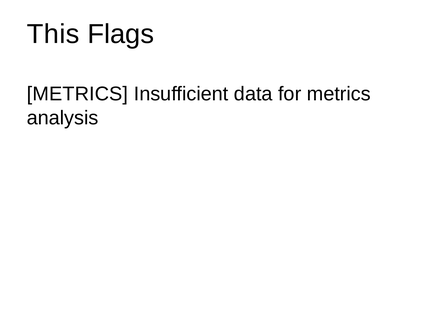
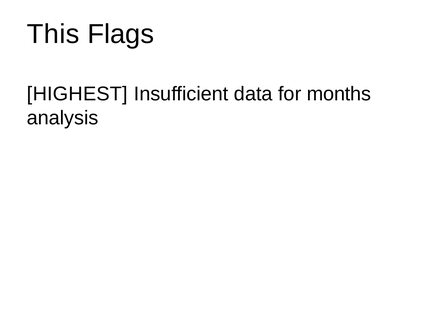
METRICS: METRICS -> HIGHEST (77, 94)
for metrics: metrics -> months (339, 94)
